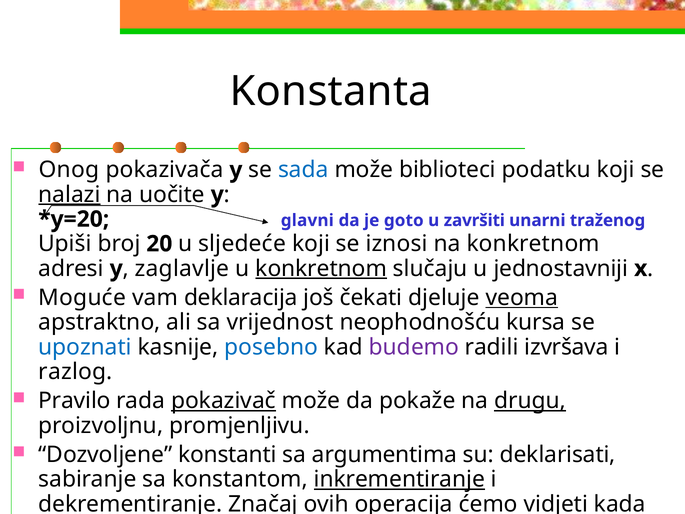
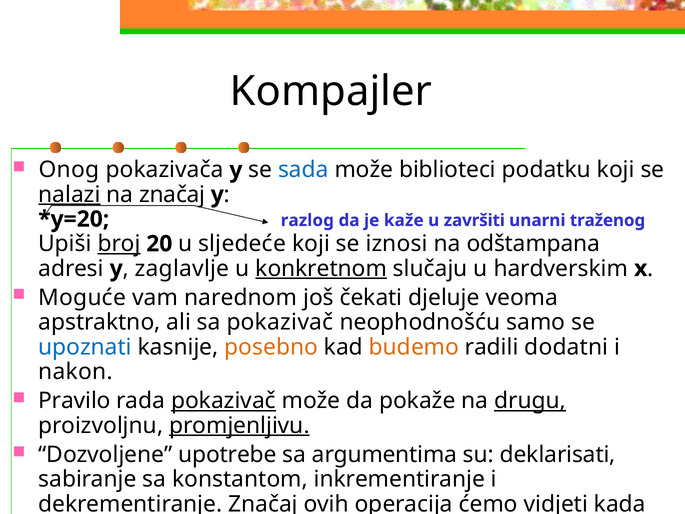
Konstanta: Konstanta -> Kompajler (331, 91)
na uočite: uočite -> značaj (172, 194)
glavni: glavni -> razlog (307, 220)
goto: goto -> kaže (404, 220)
broj underline: none -> present (119, 244)
na konkretnom: konkretnom -> odštampana (533, 244)
jednostavniji: jednostavniji -> hardverskim (561, 268)
deklaracija: deklaracija -> narednom (241, 298)
veoma underline: present -> none (522, 298)
sa vrijednost: vrijednost -> pokazivač (280, 322)
kursa: kursa -> samo (536, 322)
posebno colour: blue -> orange (271, 347)
budemo colour: purple -> orange (414, 347)
izvršava: izvršava -> dodatni (566, 347)
razlog: razlog -> nakon (75, 372)
promjenljivu underline: none -> present (239, 425)
konstanti: konstanti -> upotrebe (227, 455)
inkrementiranje underline: present -> none (399, 479)
